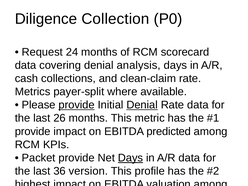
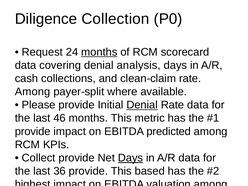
months underline: none -> present (99, 52)
Metrics: Metrics -> Among (33, 92)
provide underline: present -> none (77, 105)
26: 26 -> 46 (60, 118)
Packet: Packet -> Collect (39, 158)
36 version: version -> provide (88, 171)
profile: profile -> based (150, 171)
